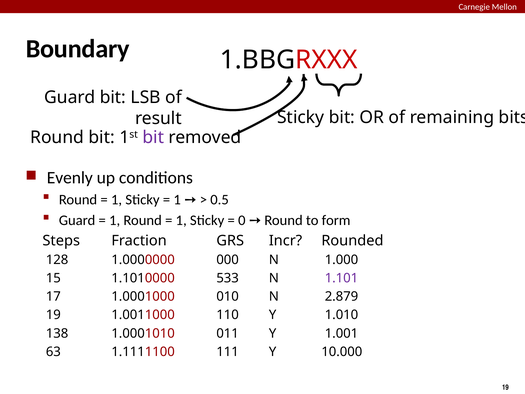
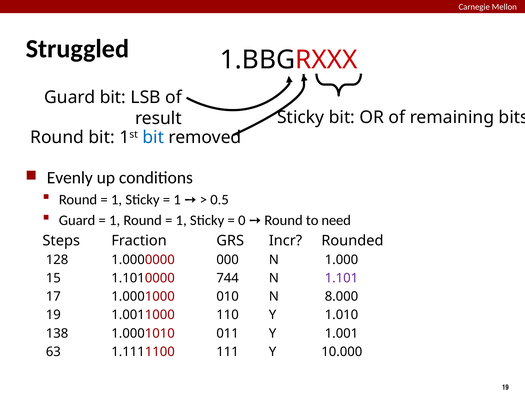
Boundary: Boundary -> Struggled (78, 49)
bit colour: purple -> blue (153, 137)
form: form -> need (336, 220)
533: 533 -> 744 (228, 278)
2.879: 2.879 -> 8.000 (341, 296)
